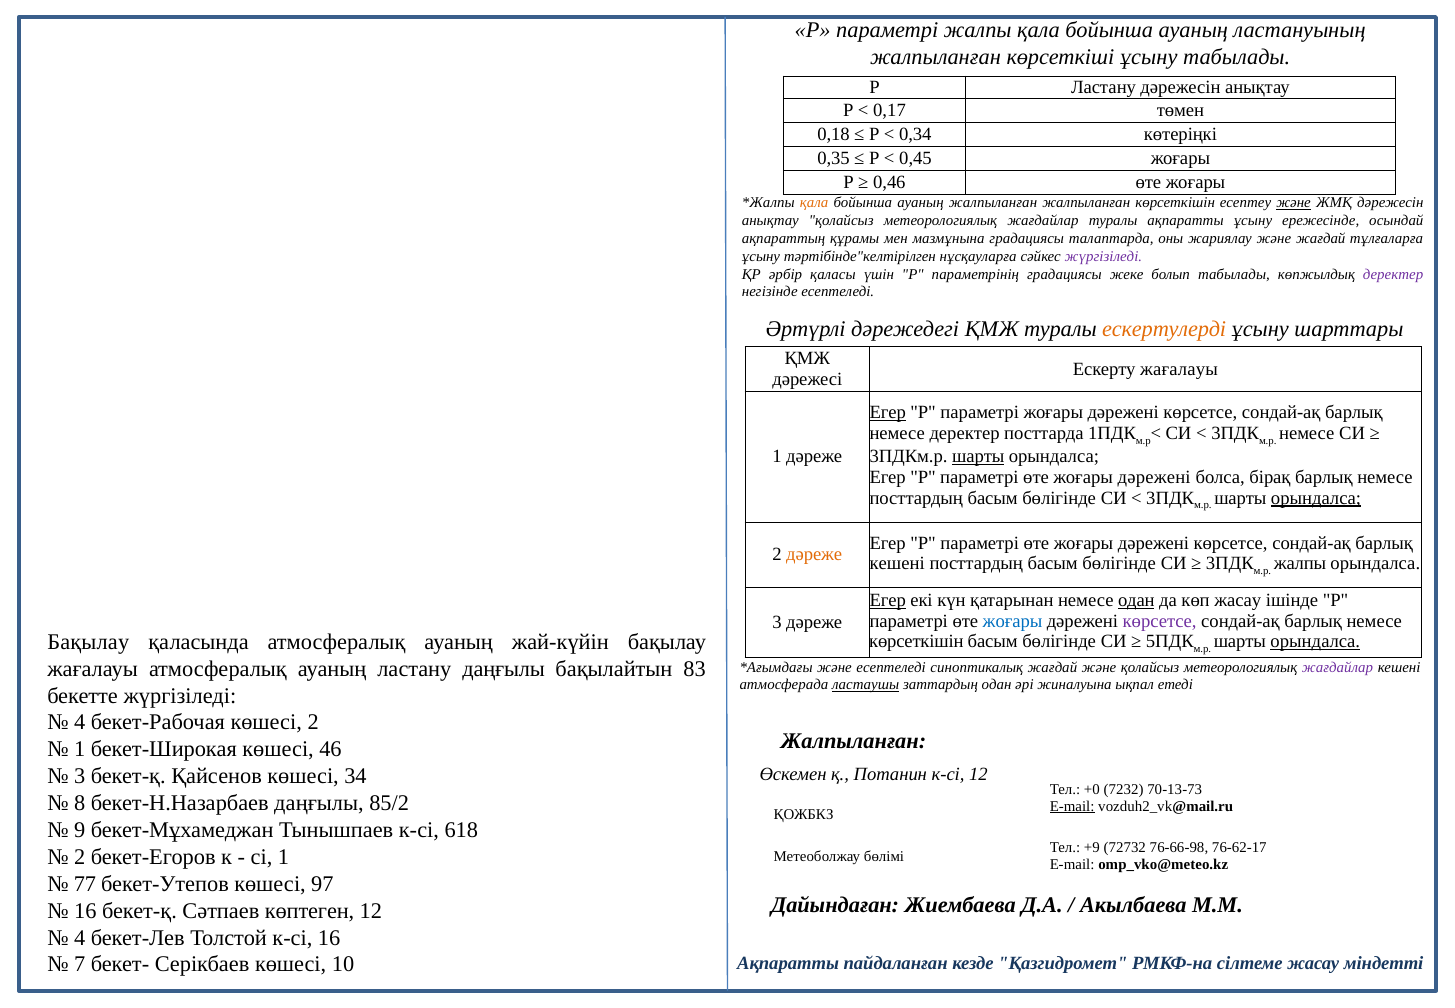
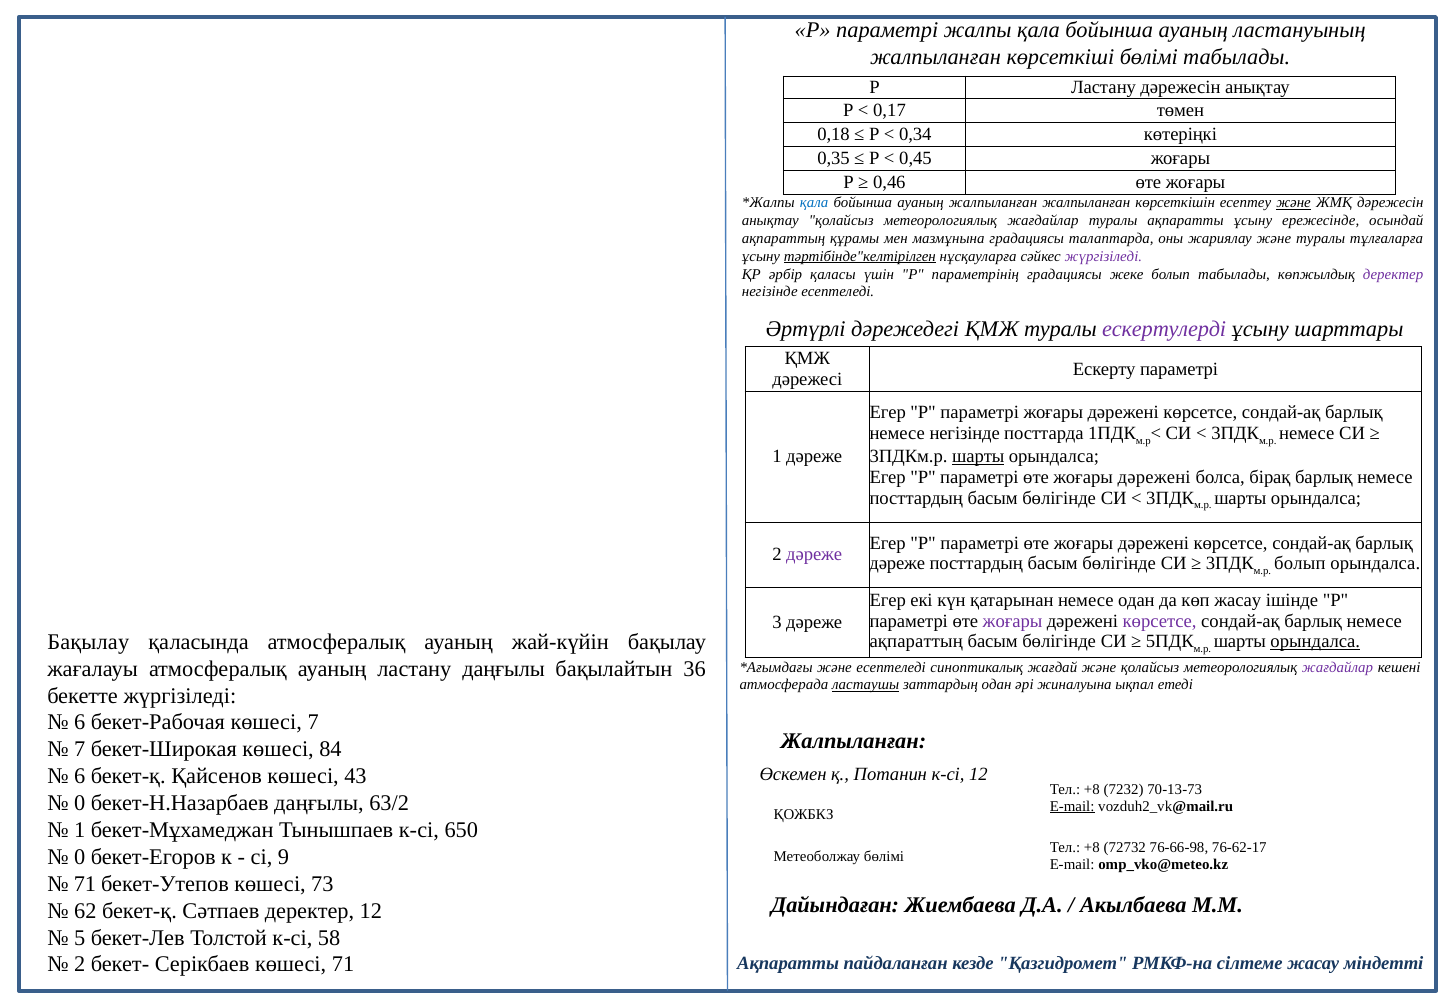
көрсеткіші ұсыну: ұсыну -> бөлімі (1149, 57)
қала colour: orange -> blue (814, 202)
және жағдай: жағдай -> туралы (1321, 238)
тәртібінде"келтірілген underline: none -> present (860, 256)
ескертулерді colour: orange -> purple (1164, 329)
Ескерту жағалауы: жағалауы -> параметрі (1179, 369)
Егер underline: present -> none (888, 412)
немесе деректер: деректер -> негізінде (965, 433)
орындалса underline: present -> none (1316, 498)
дәреже colour: orange -> purple (814, 554)
кешені: кешені -> дәреже (897, 563)
жалпы: жалпы -> болып (1300, 563)
Егер underline: present -> none (888, 600)
одан underline: present -> none (1136, 600)
жоғары colour: blue -> purple (1013, 621)
көрсеткішін: көрсеткішін -> ақпараттың (916, 641)
83: 83 -> 36 (695, 668)
4: 4 -> 6 (80, 722)
көшесі 2: 2 -> 7 (313, 722)
1: 1 -> 7 (80, 749)
46: 46 -> 84 (330, 749)
3: 3 -> 6 (80, 776)
34: 34 -> 43 (355, 776)
+0: +0 -> +8 (1092, 789)
8: 8 -> 0 (80, 803)
85/2: 85/2 -> 63/2 (389, 803)
9: 9 -> 1 (80, 830)
618: 618 -> 650 (461, 830)
+9: +9 -> +8 (1092, 847)
2: 2 -> 0 (80, 856)
сі 1: 1 -> 9 (284, 856)
77: 77 -> 71 (85, 883)
97: 97 -> 73 (322, 883)
16: 16 -> 62 (85, 910)
Сәтпаев көптеген: көптеген -> деректер (310, 910)
4: 4 -> 5 (80, 937)
к-сі 16: 16 -> 58 (329, 937)
7: 7 -> 2 (80, 964)
көшесі 10: 10 -> 71 (343, 964)
